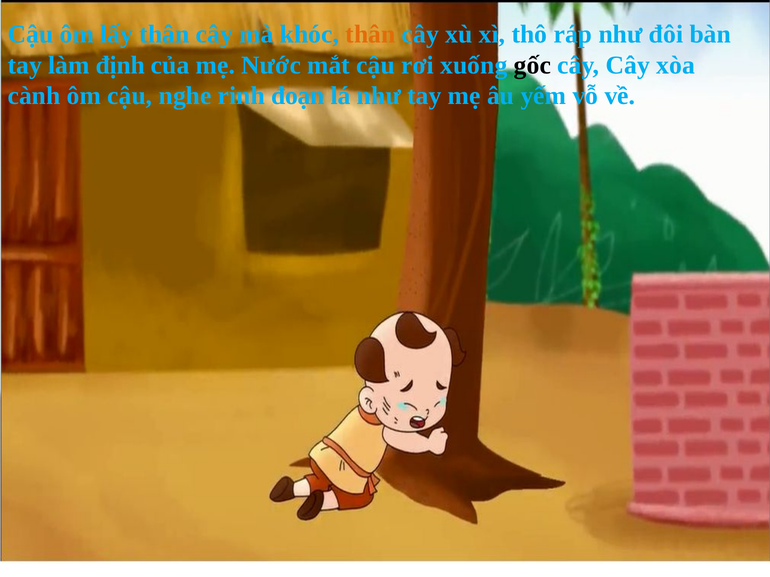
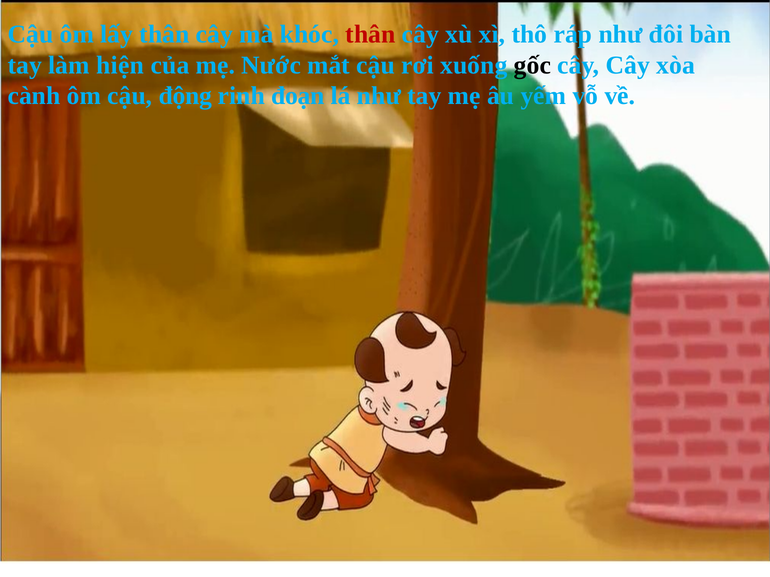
thân colour: orange -> red (370, 34)
định: định -> hiện (120, 65)
nghe: nghe -> động (185, 96)
